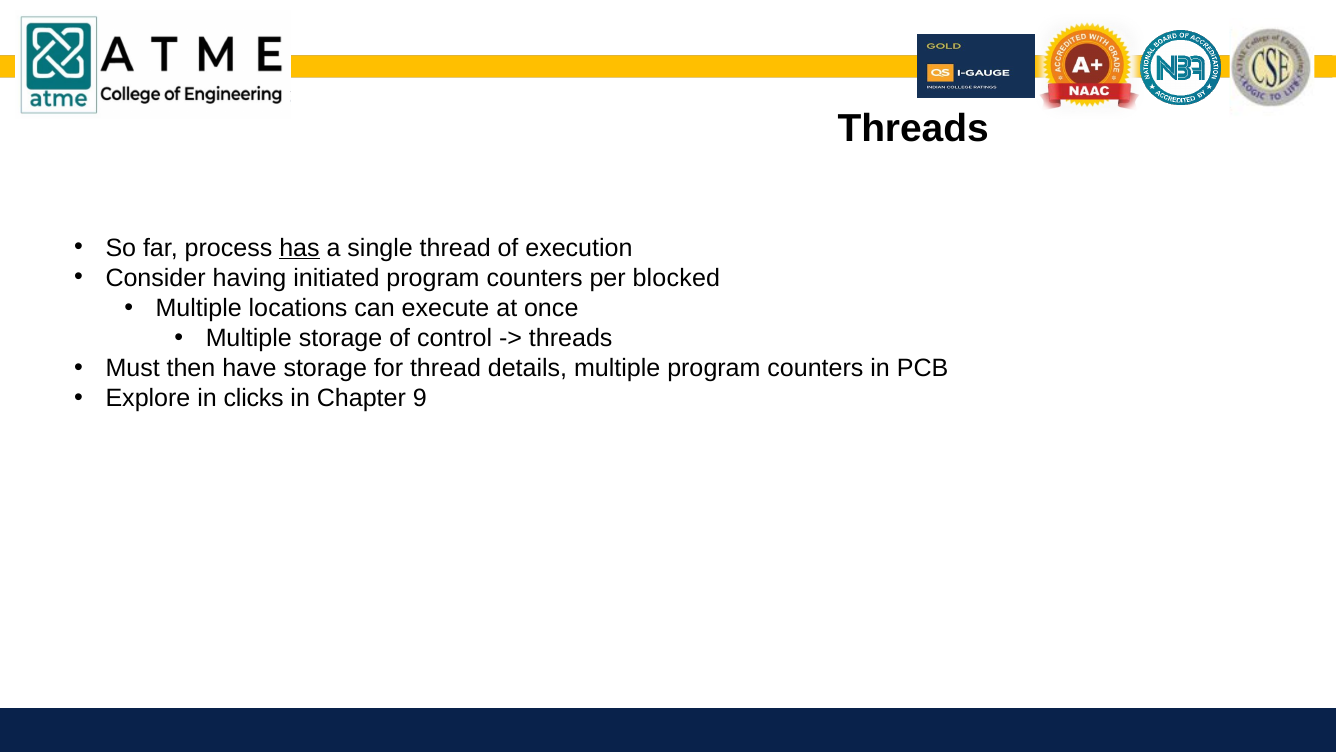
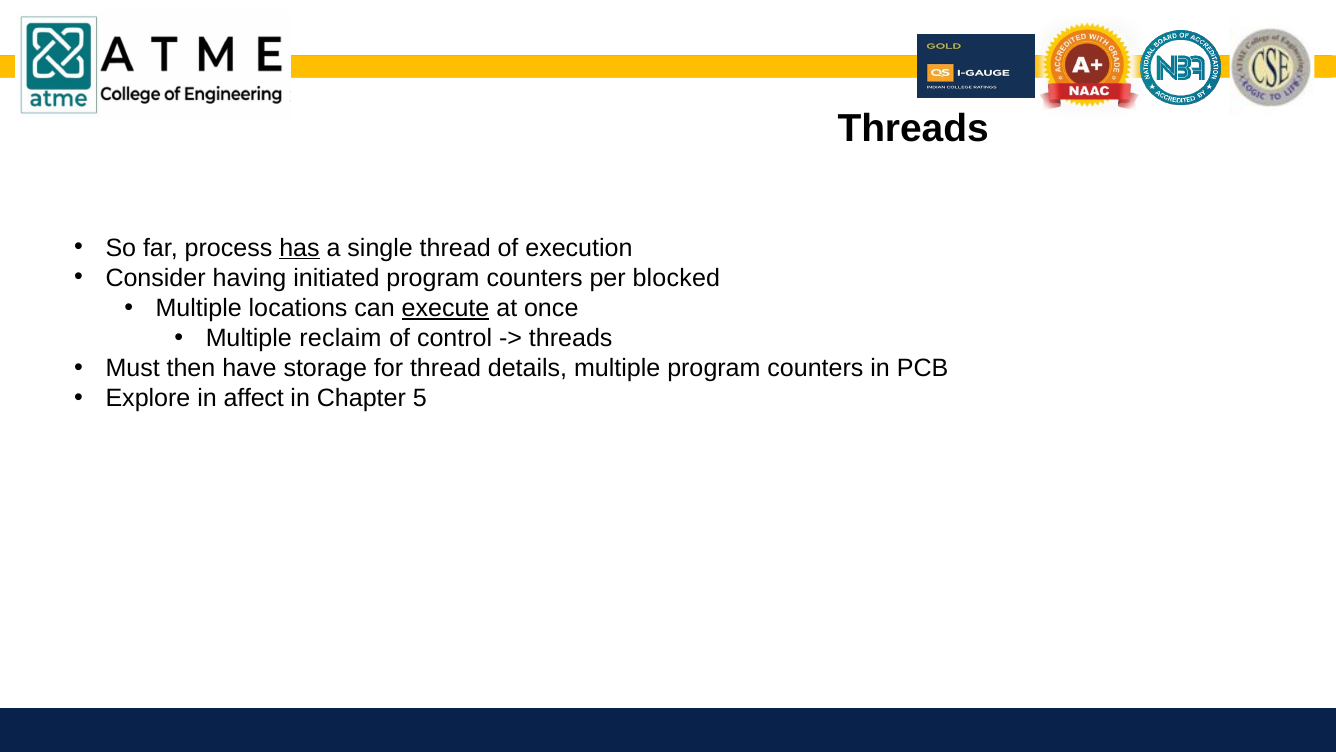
execute underline: none -> present (446, 308)
Multiple storage: storage -> reclaim (340, 338)
clicks: clicks -> affect (254, 398)
9: 9 -> 5 (420, 398)
